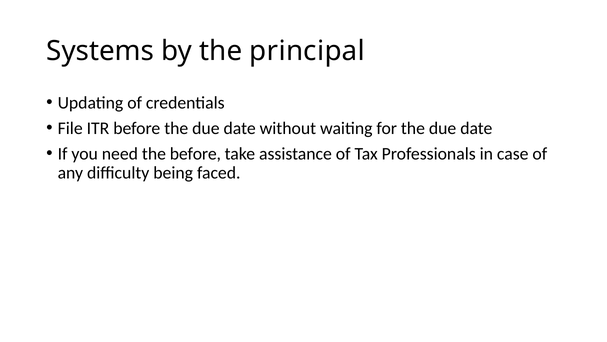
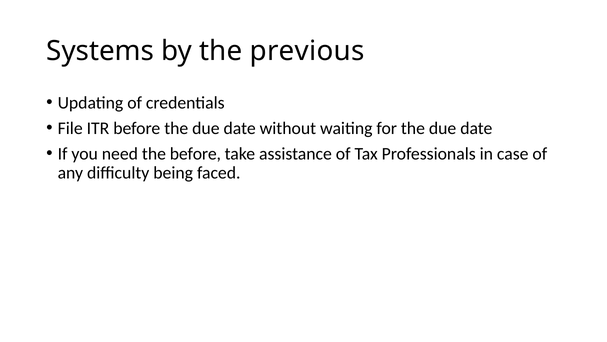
principal: principal -> previous (307, 51)
